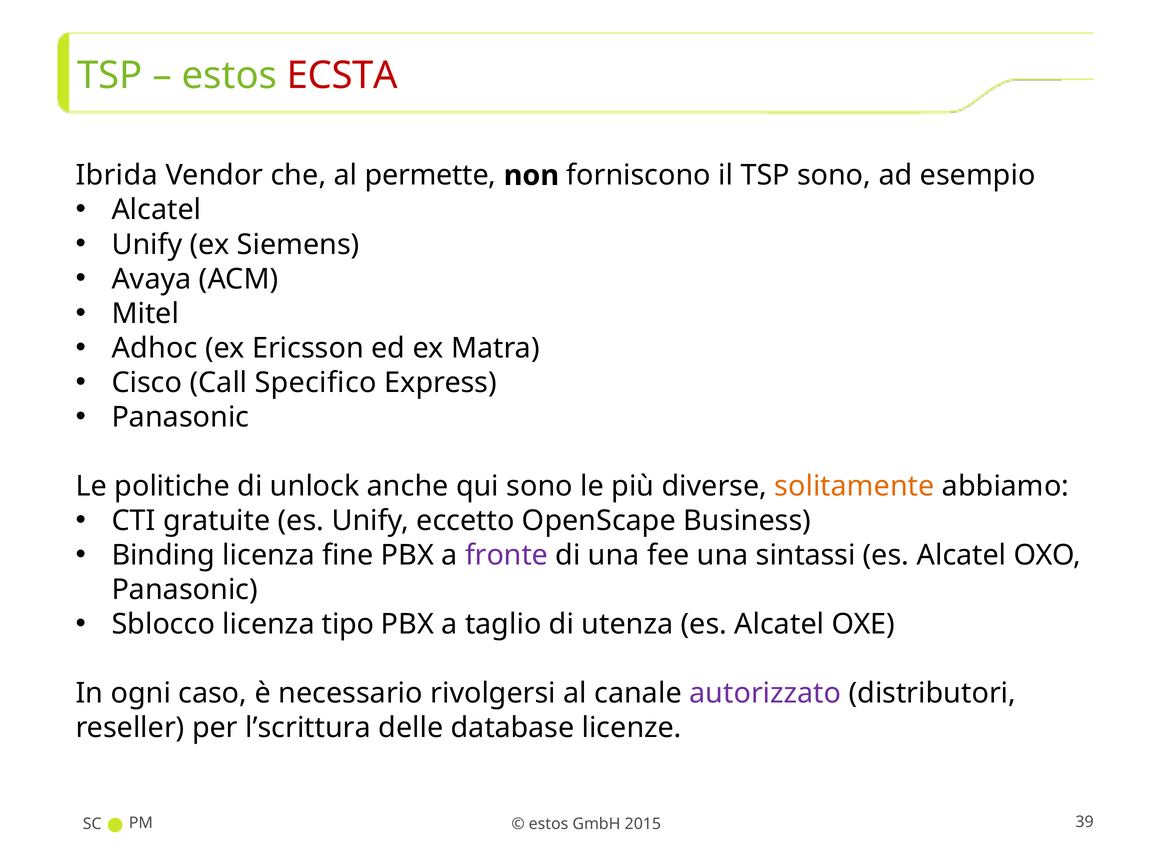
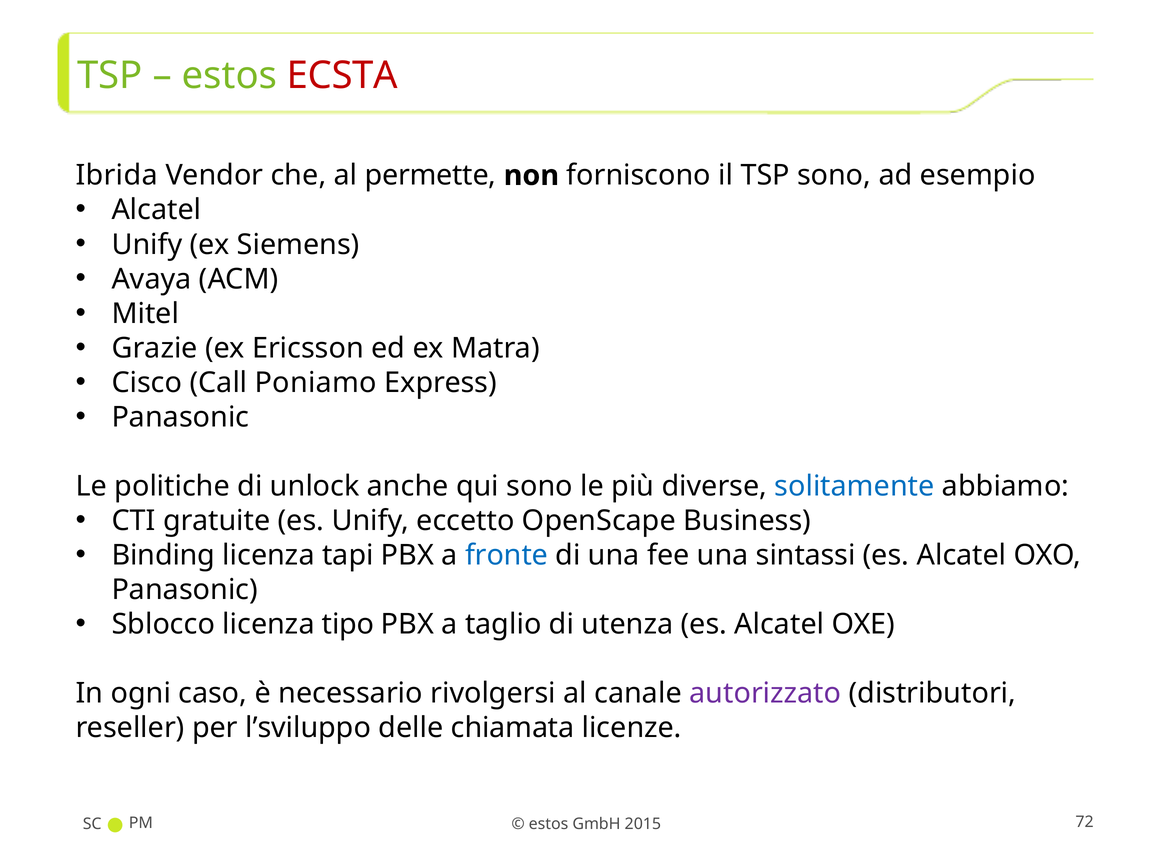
Adhoc: Adhoc -> Grazie (155, 348)
Specifico: Specifico -> Poniamo (316, 383)
solitamente colour: orange -> blue (854, 486)
fine: fine -> tapi (348, 555)
fronte colour: purple -> blue (507, 555)
l’scrittura: l’scrittura -> l’sviluppo (308, 728)
database: database -> chiamata (513, 728)
39: 39 -> 72 (1085, 822)
